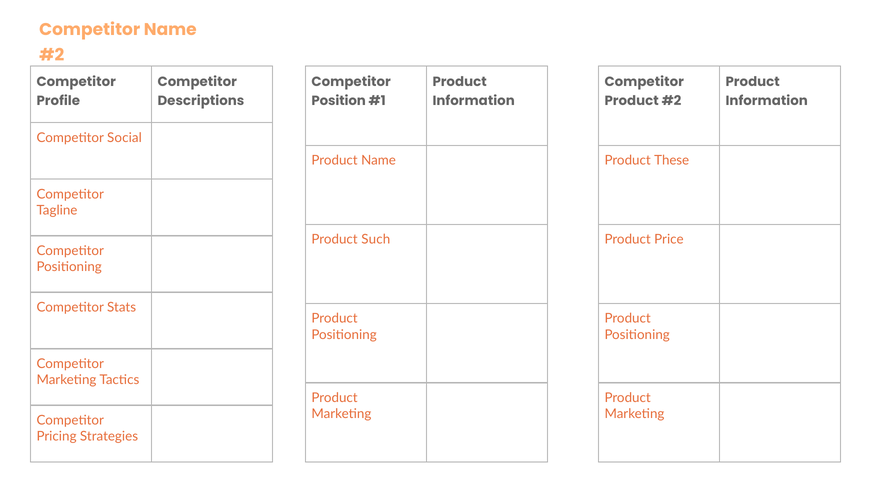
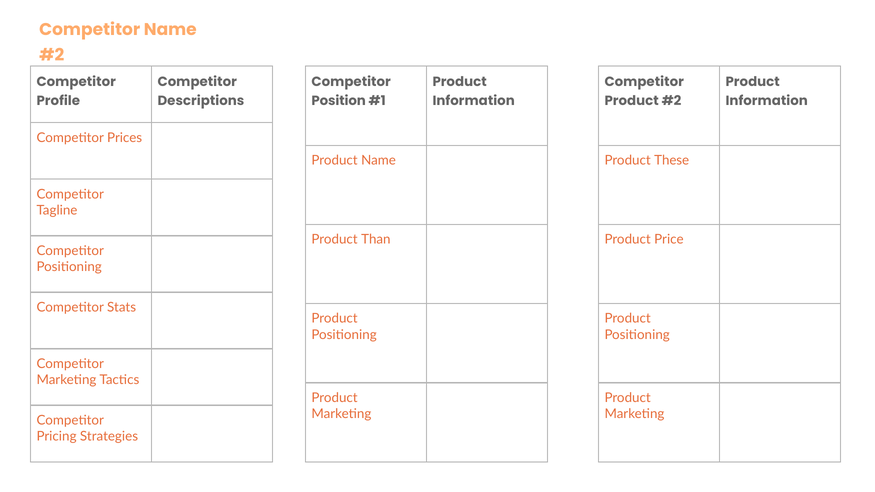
Social: Social -> Prices (125, 138)
Such: Such -> Than (376, 239)
